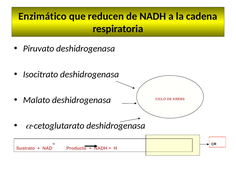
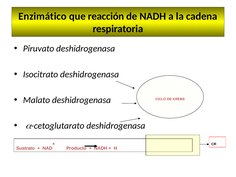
reducen: reducen -> reacción (106, 16)
